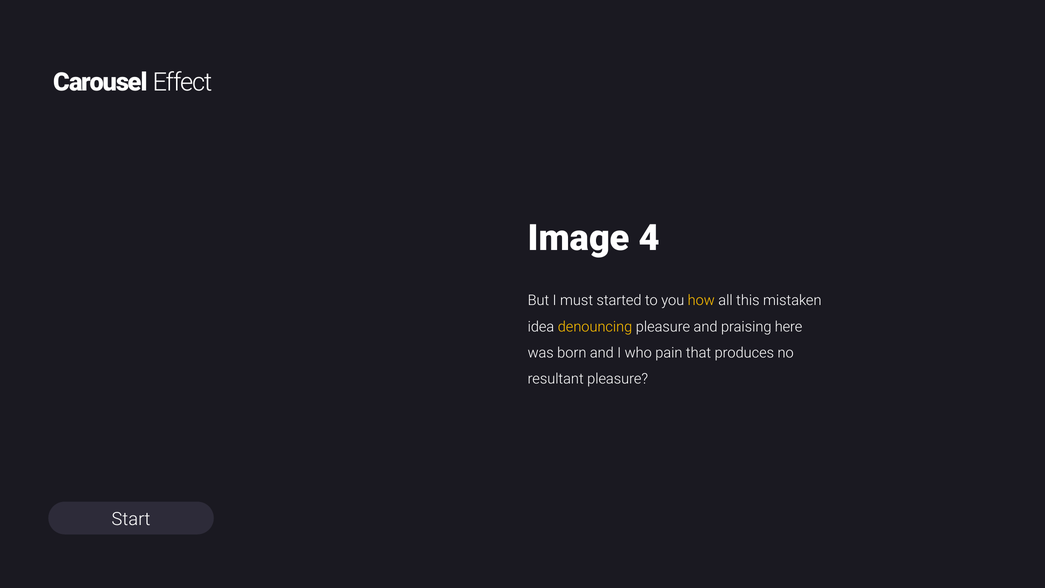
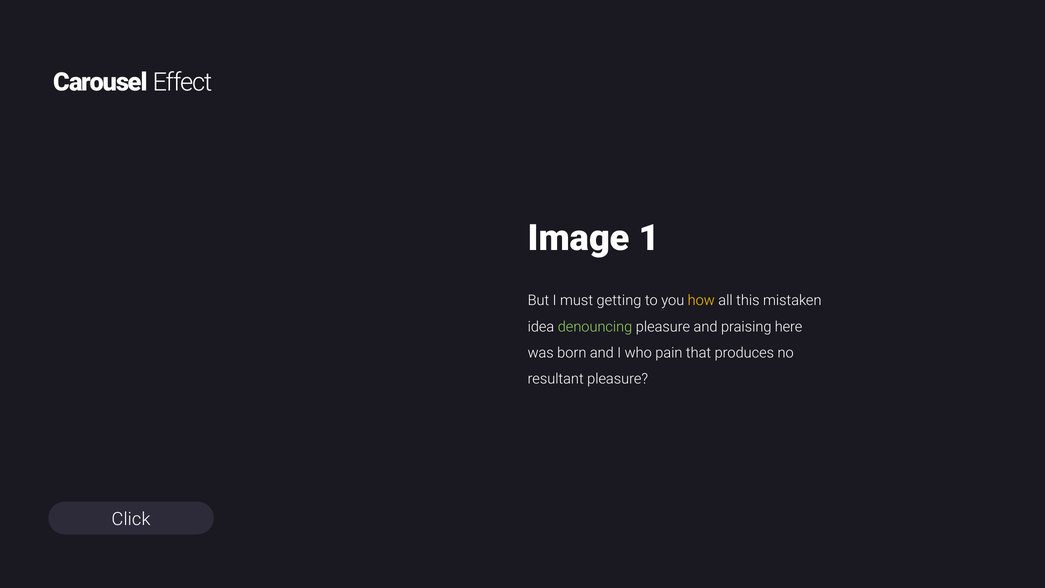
4: 4 -> 1 (649, 238)
started: started -> getting (619, 301)
denouncing colour: yellow -> light green (595, 327)
Start: Start -> Click (131, 519)
